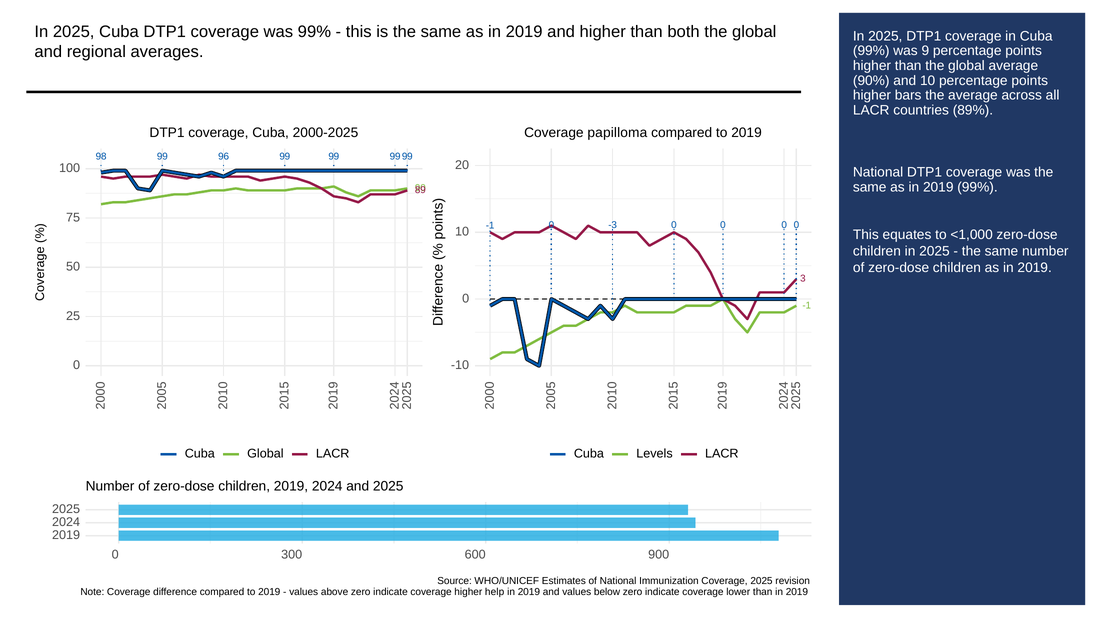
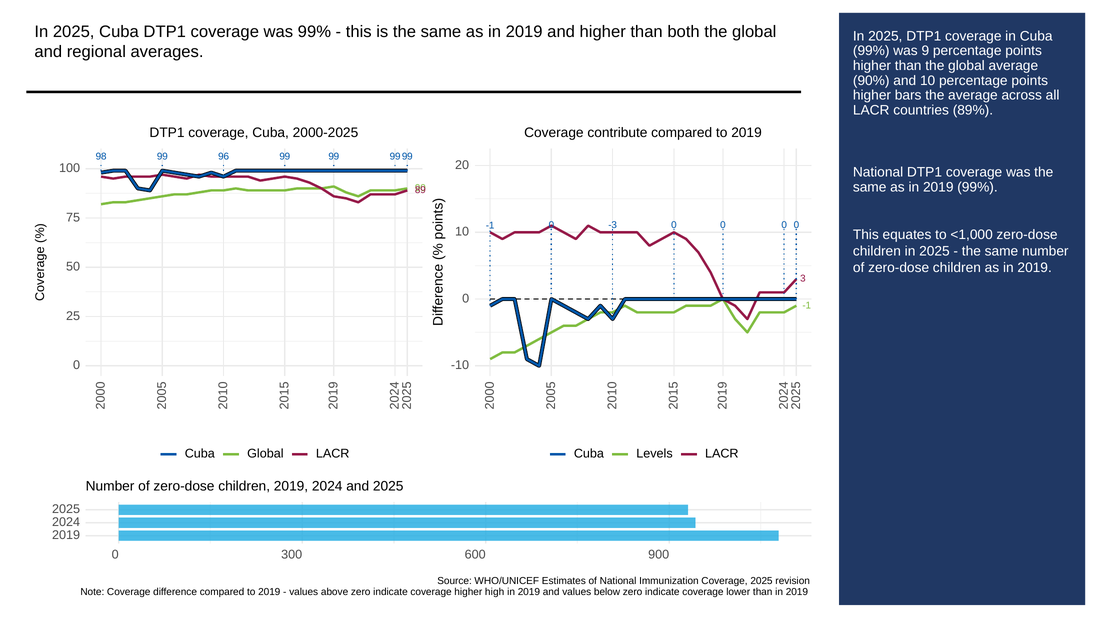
papilloma: papilloma -> contribute (617, 133)
help: help -> high (495, 592)
